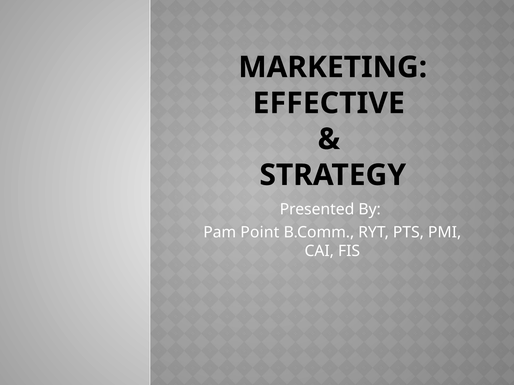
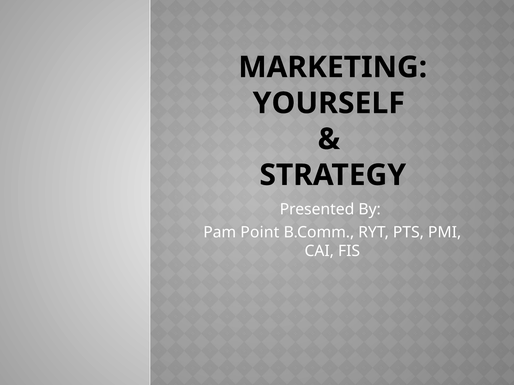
EFFECTIVE: EFFECTIVE -> YOURSELF (329, 103)
